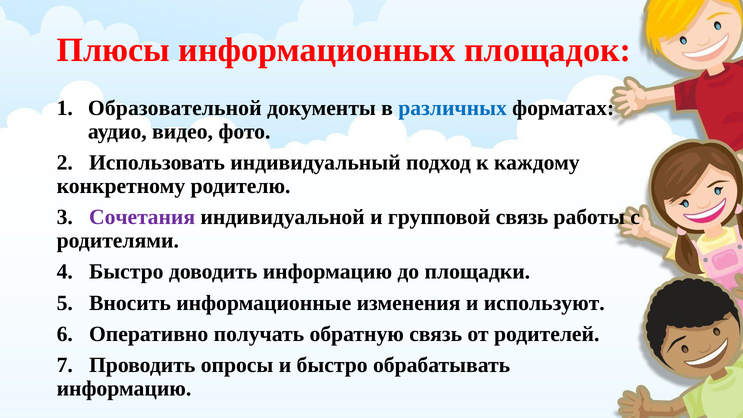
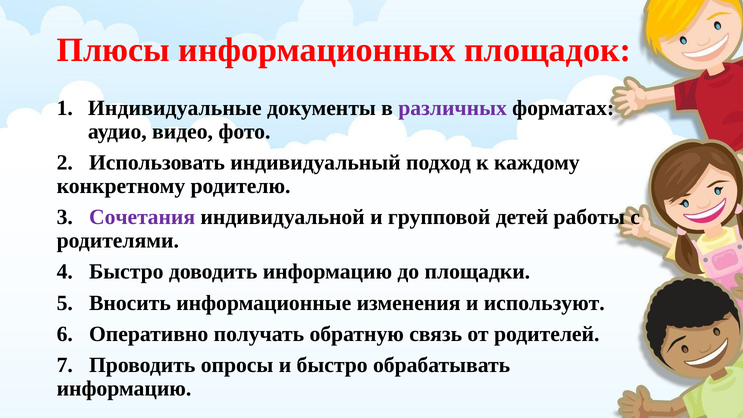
Образовательной: Образовательной -> Индивидуальные (175, 108)
различных colour: blue -> purple (453, 108)
групповой связь: связь -> детей (522, 217)
